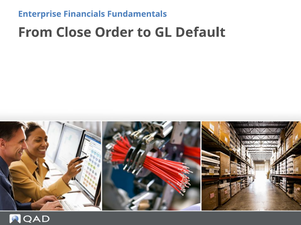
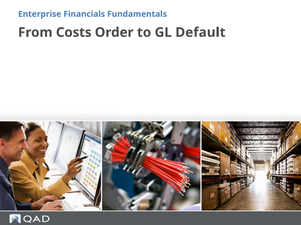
Close: Close -> Costs (74, 33)
